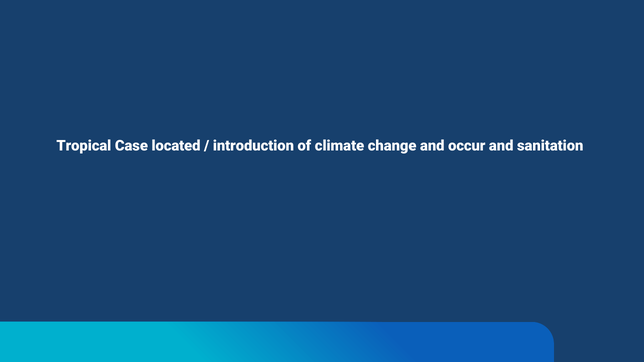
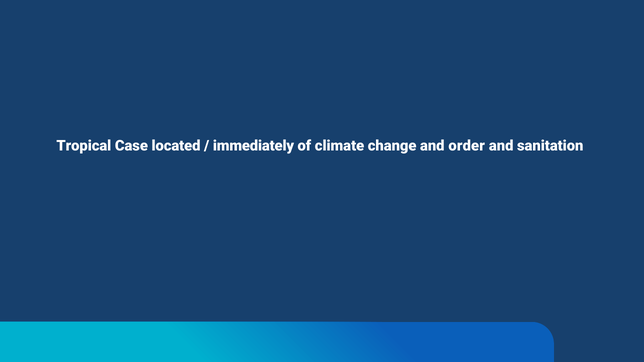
introduction: introduction -> immediately (253, 146)
occur: occur -> order (467, 146)
